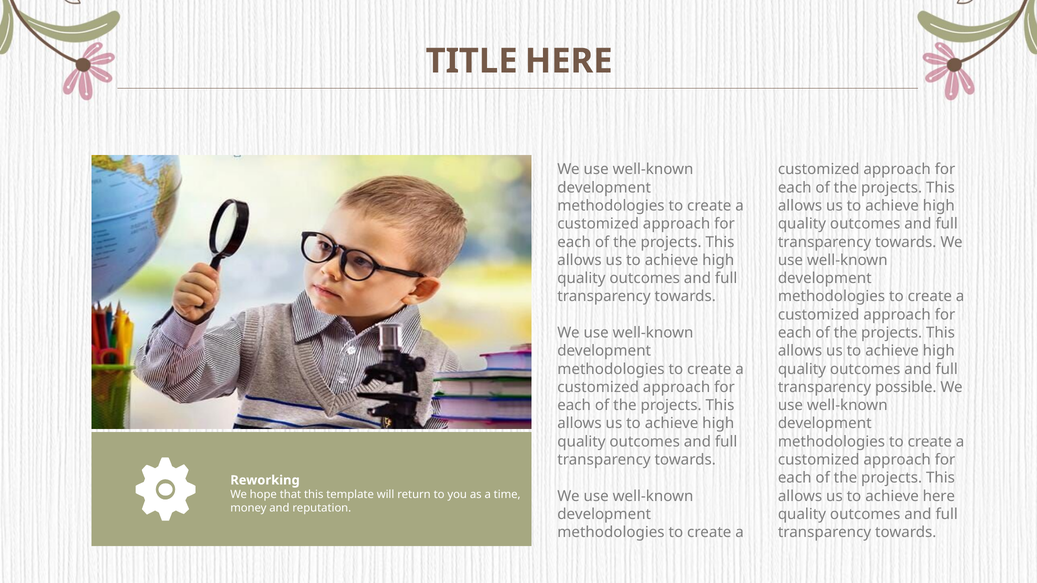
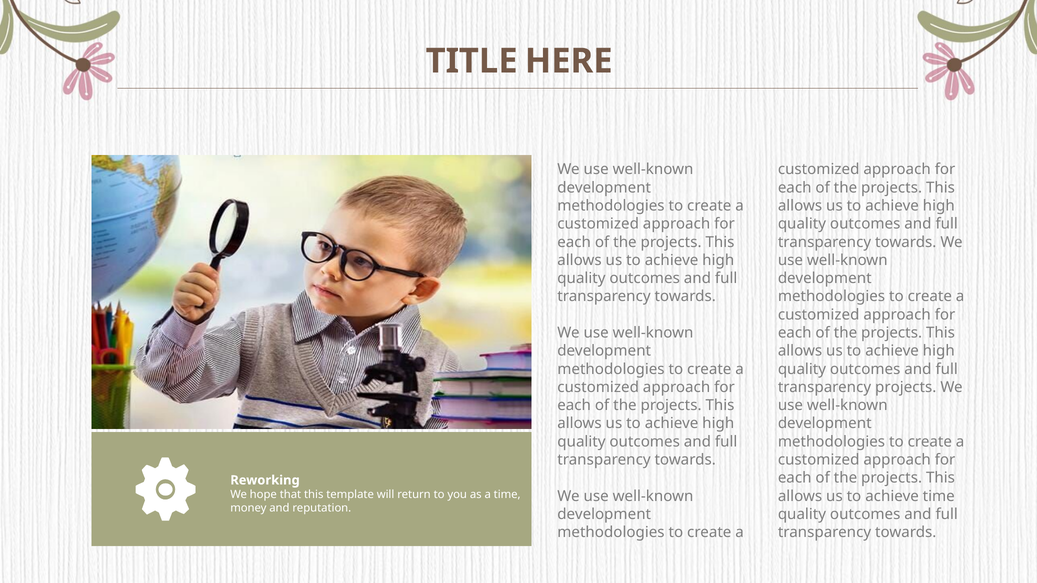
transparency possible: possible -> projects (906, 388)
achieve here: here -> time (939, 497)
